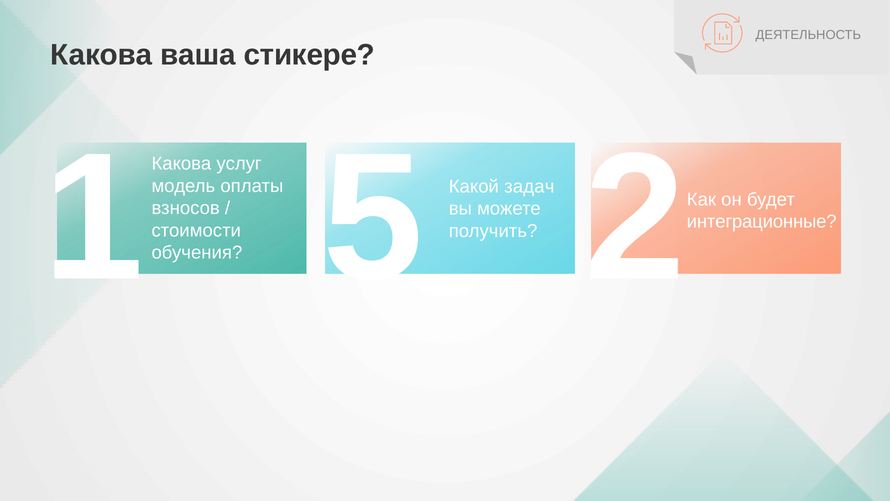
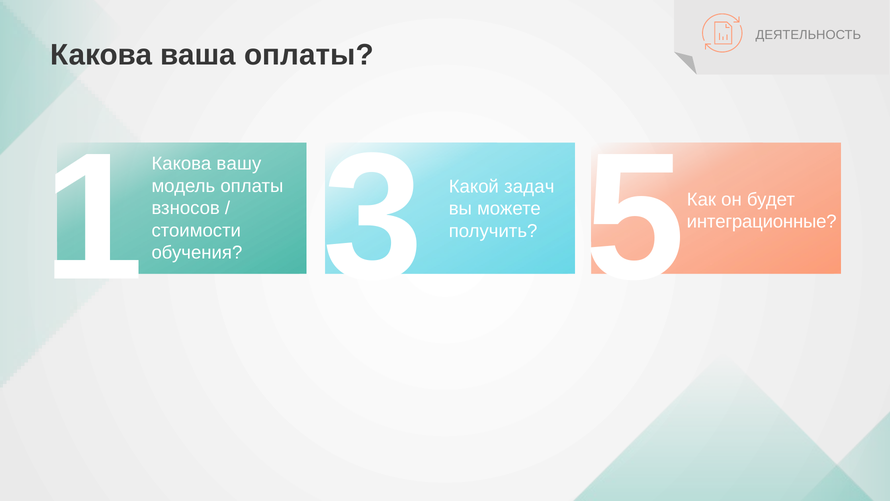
ваша стикере: стикере -> оплаты (309, 55)
услуг: услуг -> вашу (239, 164)
2: 2 -> 5 (635, 219)
5: 5 -> 3 (373, 219)
